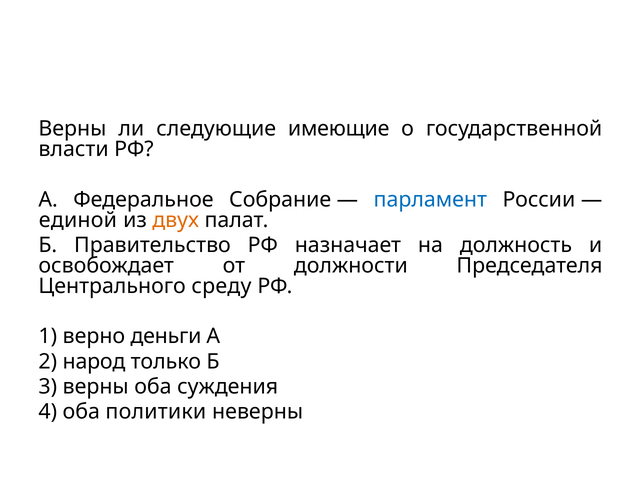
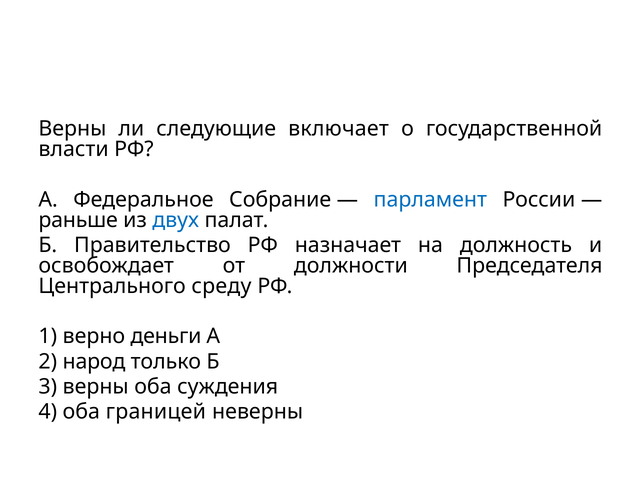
имеющие: имеющие -> включает (338, 129)
единой: единой -> раньше (78, 220)
двух colour: orange -> blue (176, 220)
политики: политики -> границей (156, 411)
